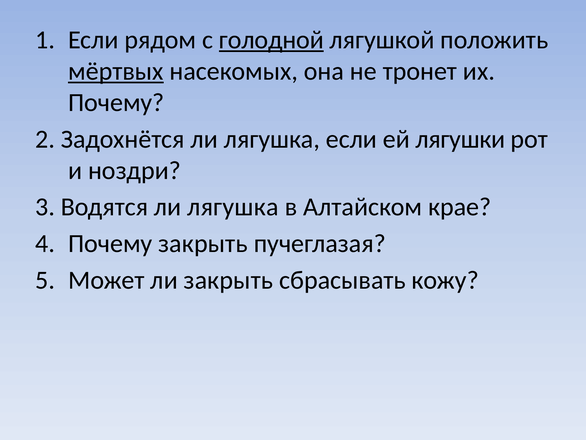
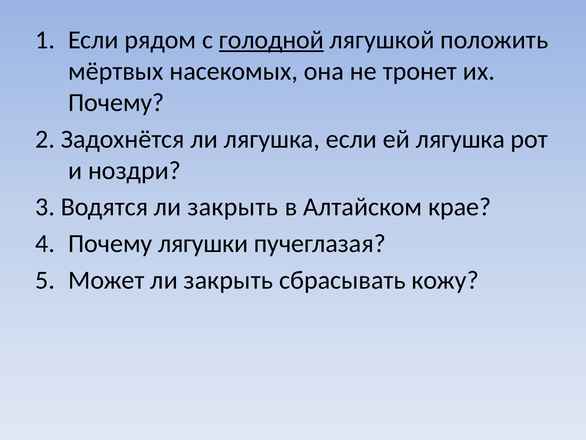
мёртвых underline: present -> none (116, 71)
ей лягушки: лягушки -> лягушка (460, 139)
Водятся ли лягушка: лягушка -> закрыть (233, 207)
Почему закрыть: закрыть -> лягушки (203, 243)
